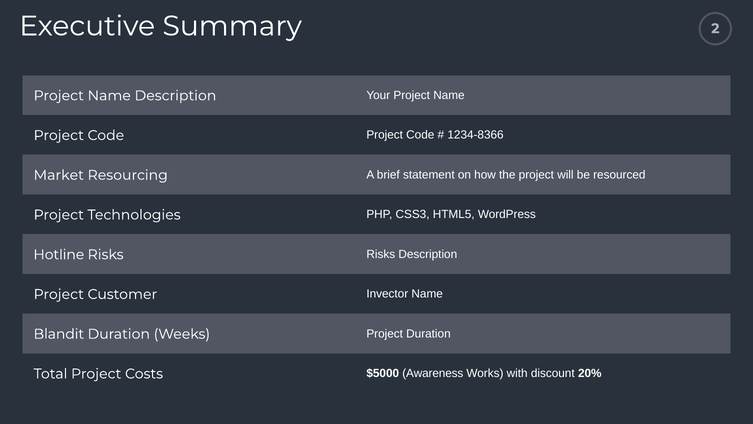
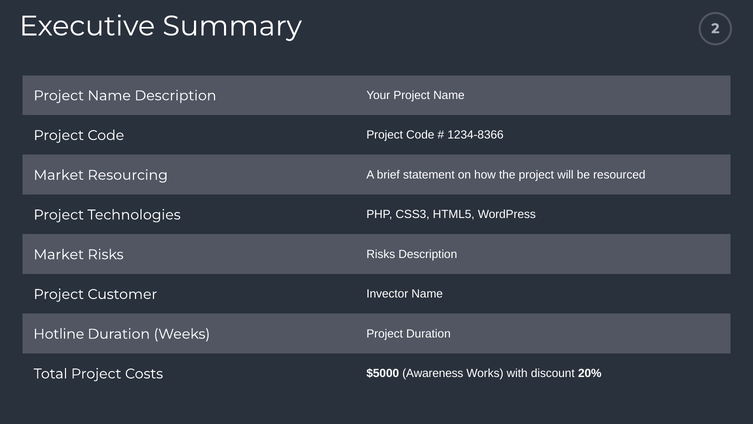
Hotline: Hotline -> Market (59, 254)
Blandit: Blandit -> Hotline (59, 334)
